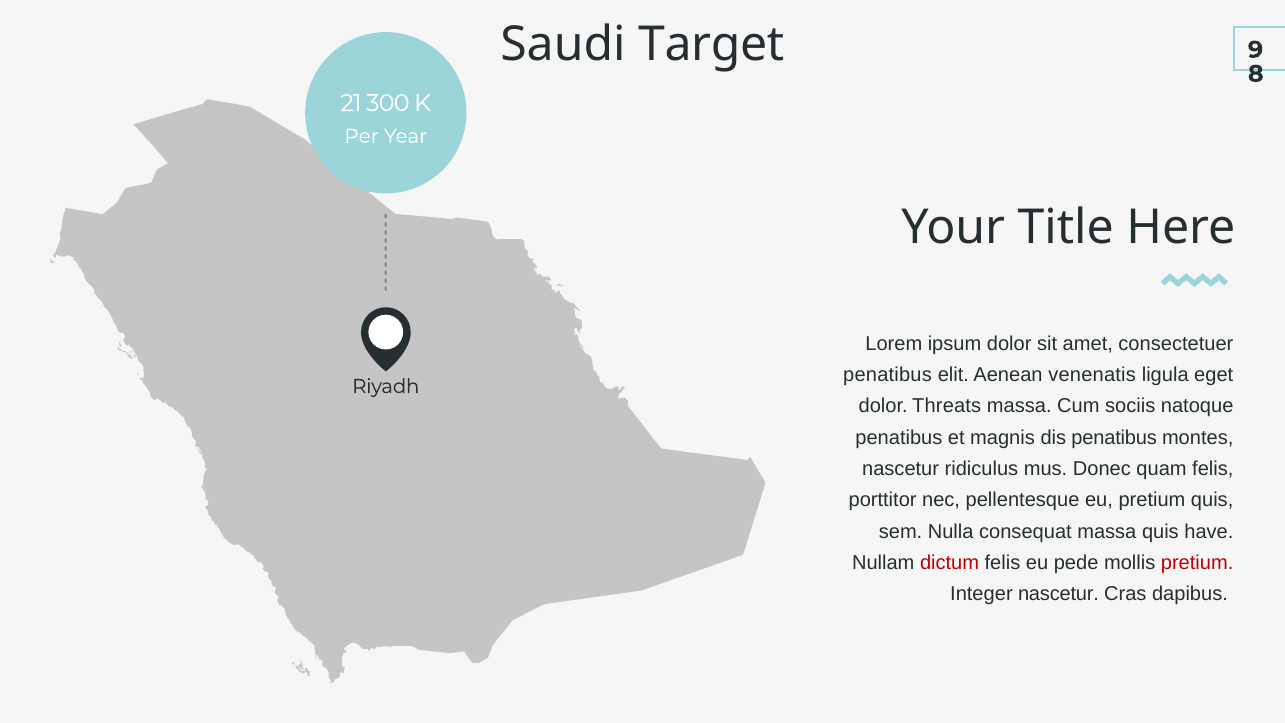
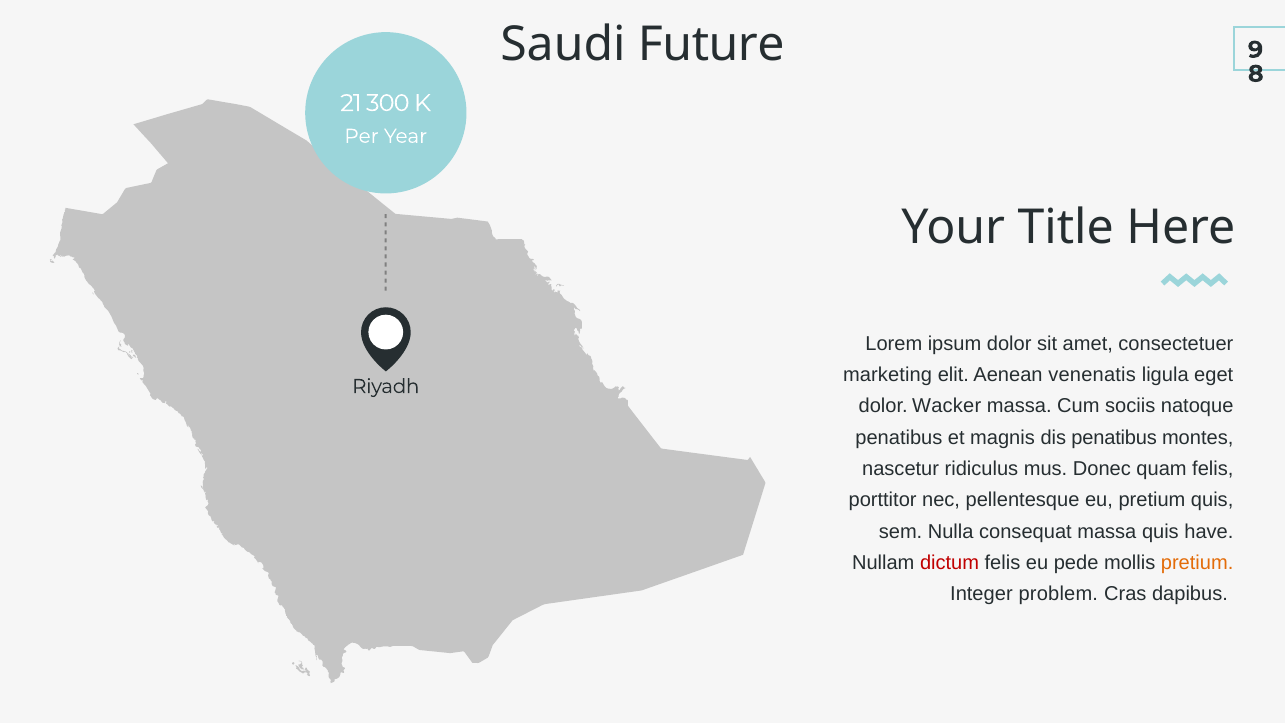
Target: Target -> Future (711, 44)
penatibus: penatibus -> marketing (888, 375)
Threats: Threats -> Wacker (947, 406)
pretium colour: red -> orange (1197, 563)
Integer nascetur: nascetur -> problem (1058, 594)
